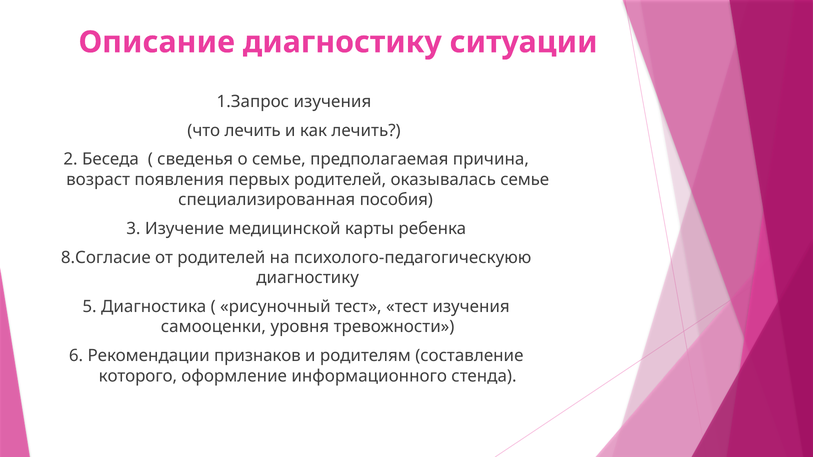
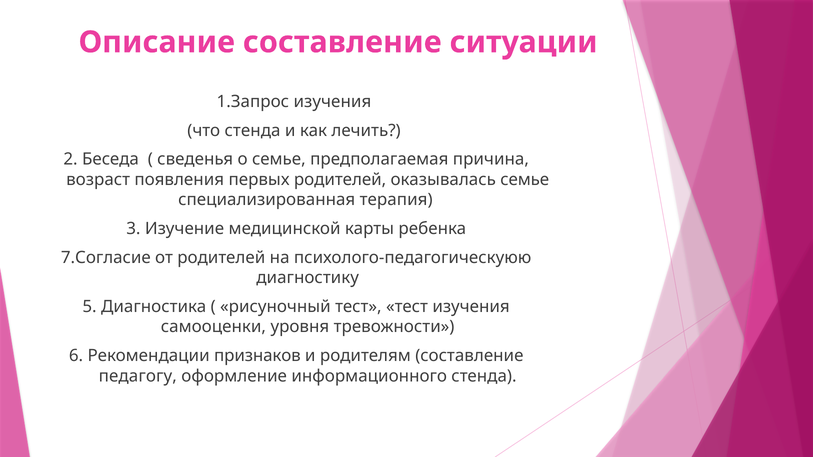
Описание диагностику: диагностику -> составление (342, 42)
что лечить: лечить -> стенда (253, 131)
пособия: пособия -> терапия (396, 200)
8.Согласие: 8.Согласие -> 7.Согласие (106, 258)
которого: которого -> педагогу (138, 376)
